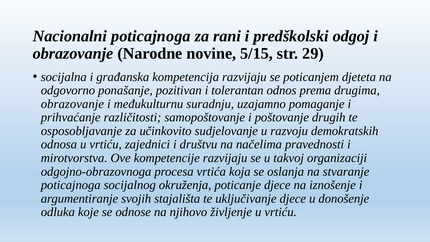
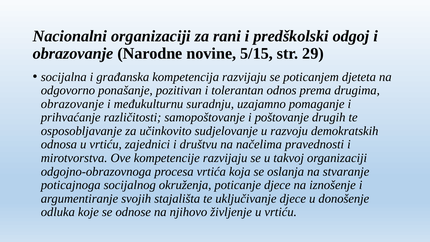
Nacionalni poticajnoga: poticajnoga -> organizaciji (151, 36)
